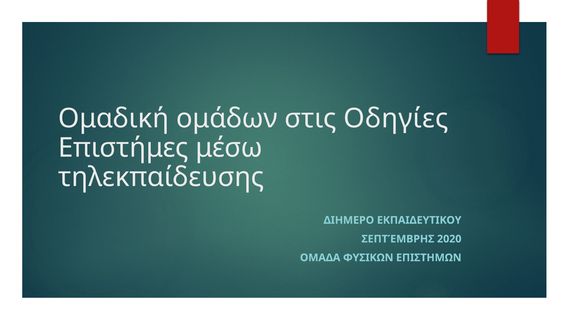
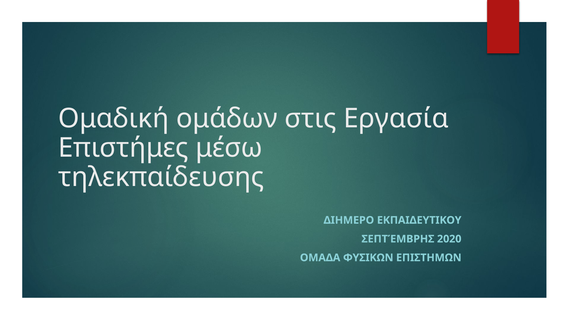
Οδηγίες: Οδηγίες -> Εργασία (396, 118)
